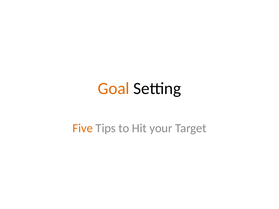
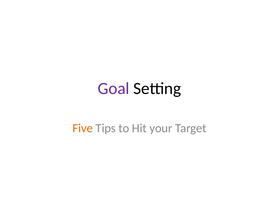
Goal colour: orange -> purple (114, 89)
